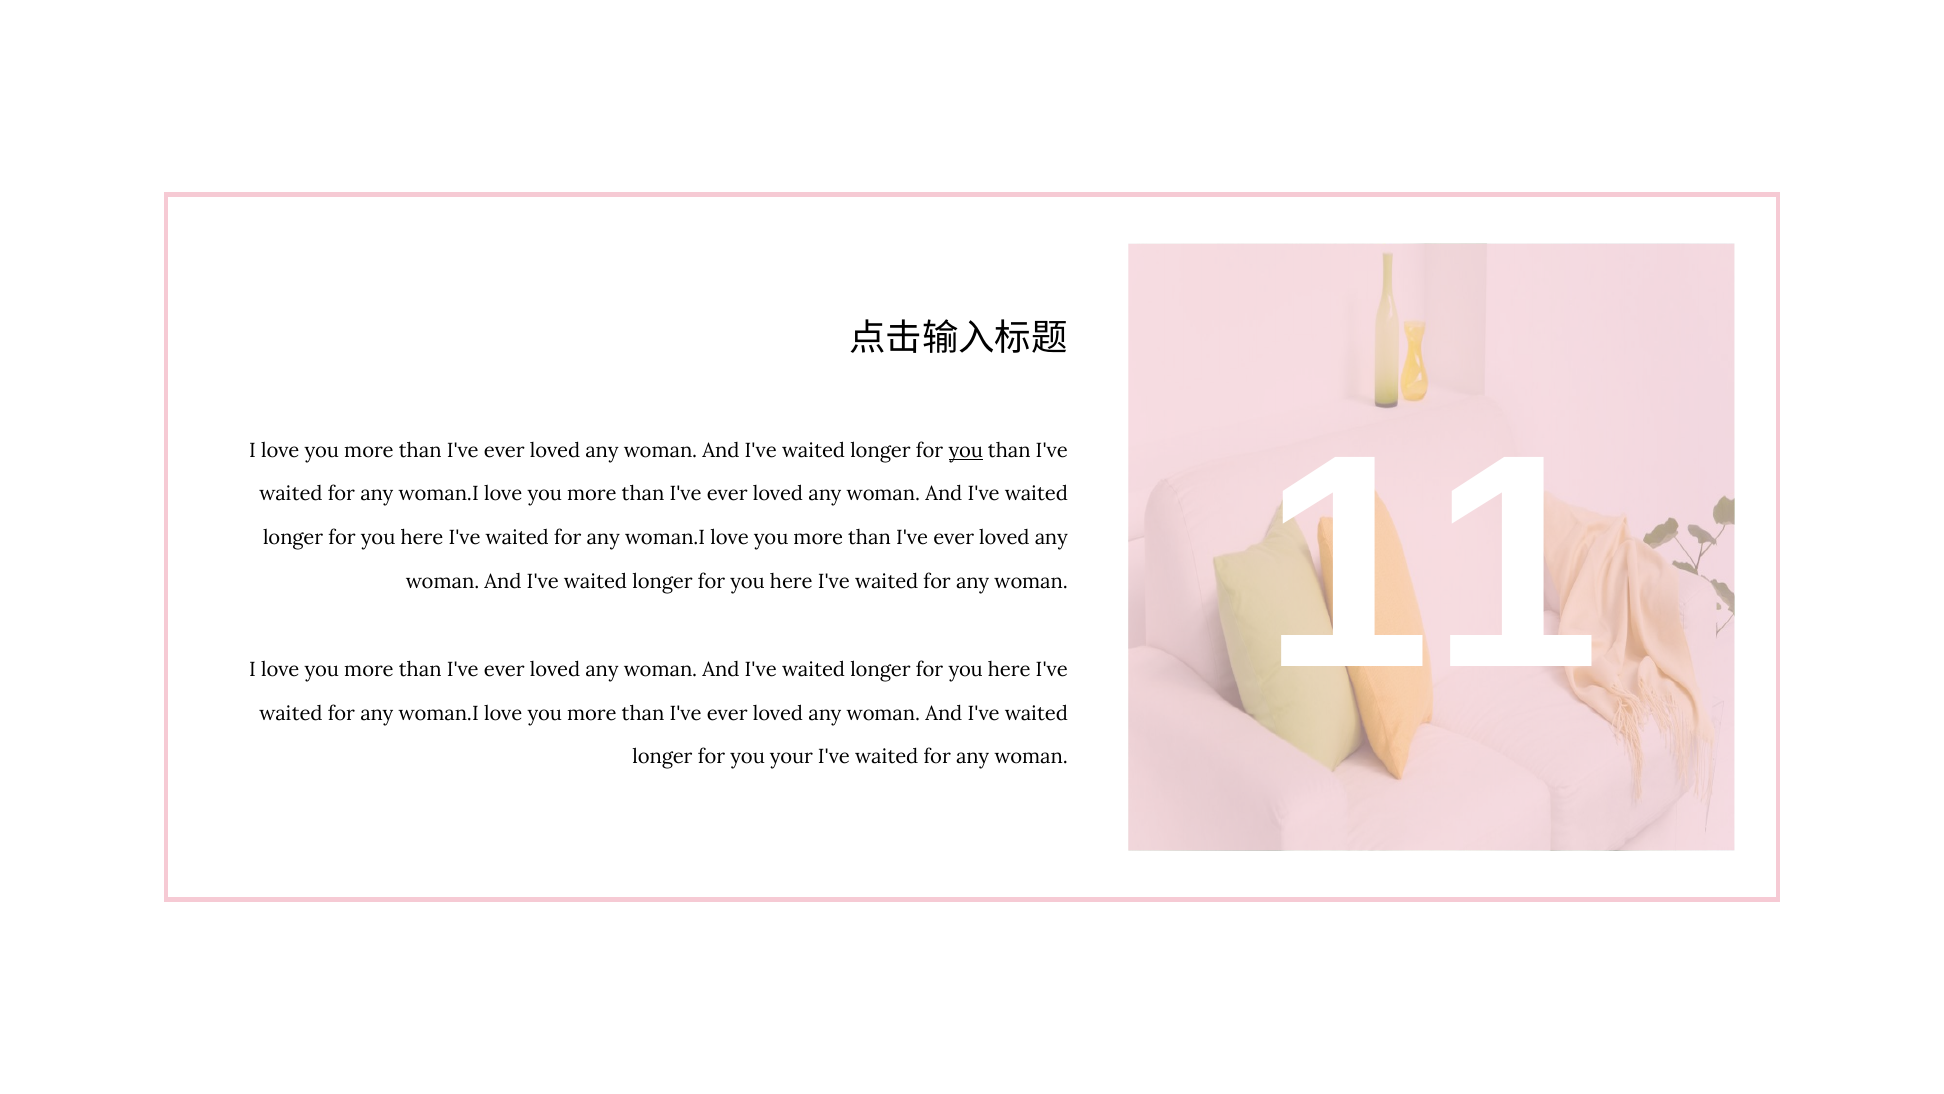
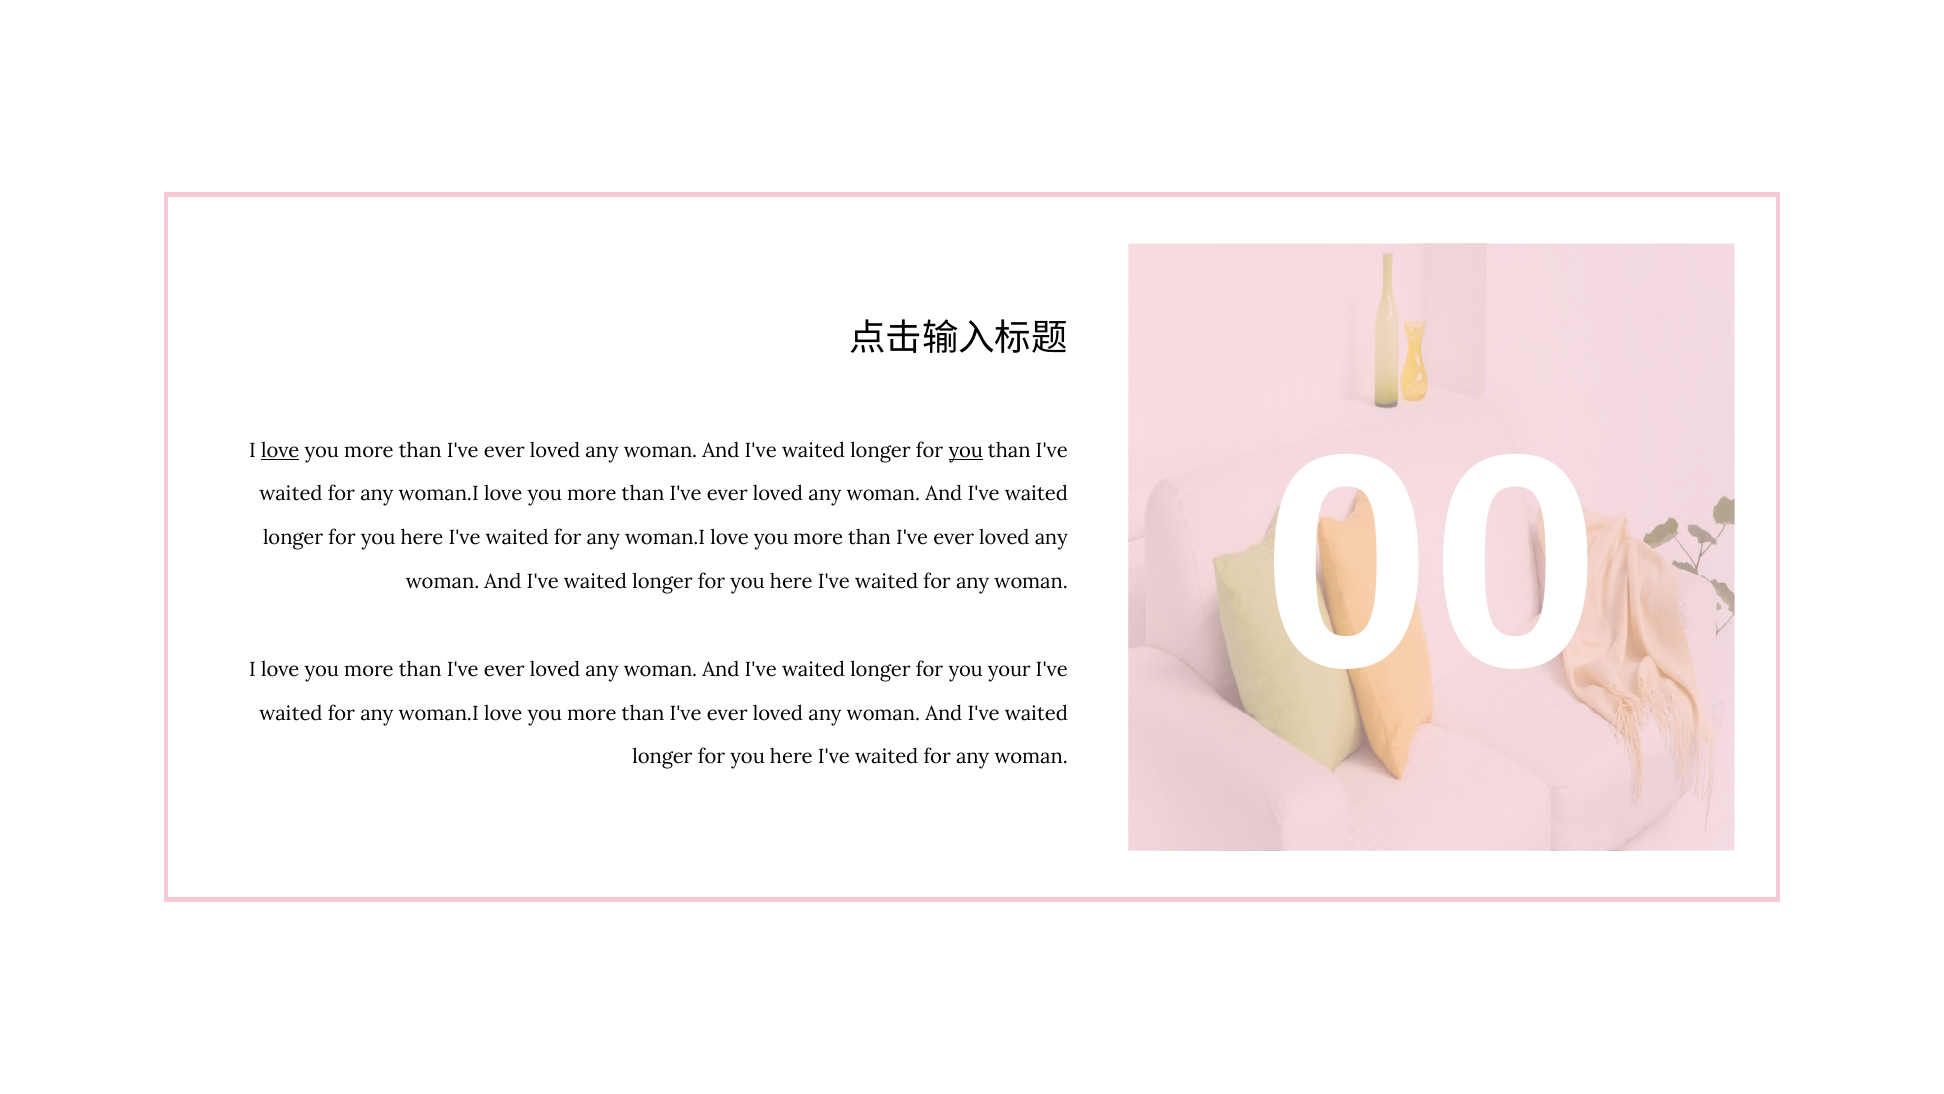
love underline: none -> present (280, 450)
11: 11 -> 00 (1431, 566)
here: here -> your (1009, 669)
your: your -> here (791, 757)
